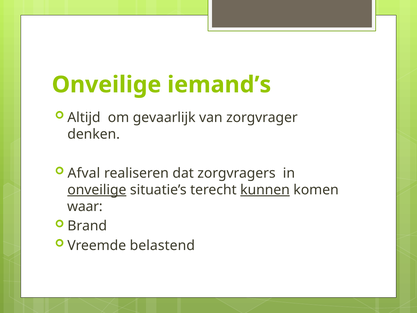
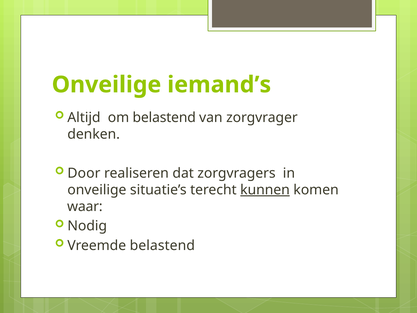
om gevaarlijk: gevaarlijk -> belastend (164, 117)
Afval: Afval -> Door (84, 173)
onveilige underline: present -> none (97, 190)
Brand: Brand -> Nodig (87, 226)
